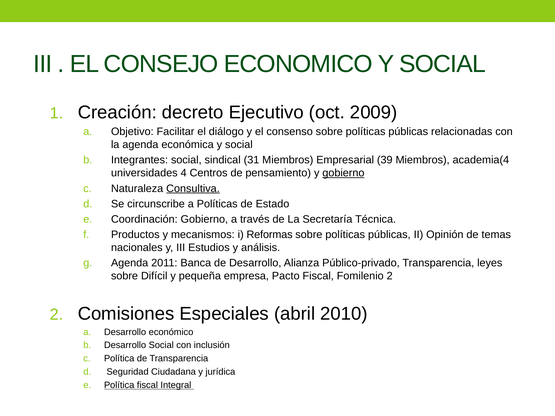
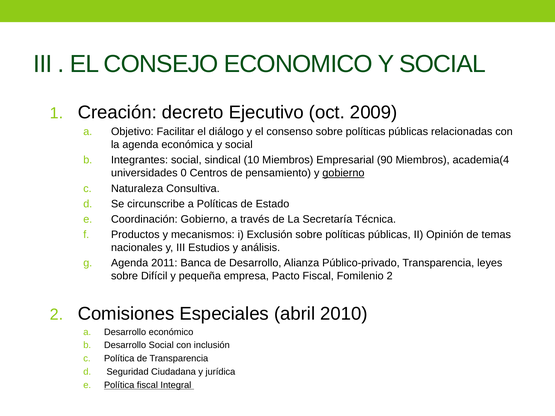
31: 31 -> 10 (251, 160)
39: 39 -> 90 (385, 160)
4: 4 -> 0 (184, 173)
Consultiva underline: present -> none (193, 189)
Reformas: Reformas -> Exclusión (270, 235)
